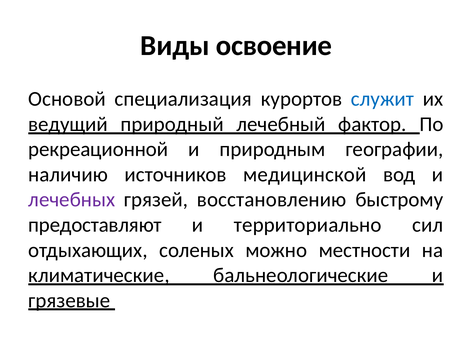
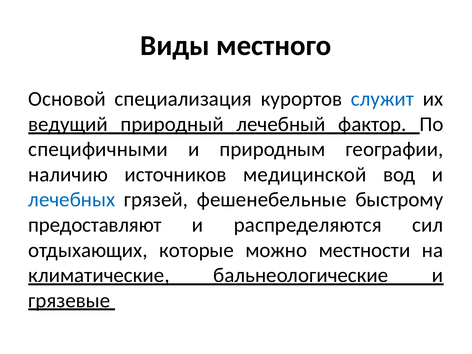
освоение: освоение -> местного (274, 46)
рекреационной: рекреационной -> специфичными (98, 149)
лечебных colour: purple -> blue (72, 200)
восстановлению: восстановлению -> фешенебельные (272, 200)
территориально: территориально -> распределяются (308, 225)
соленых: соленых -> которые (197, 250)
